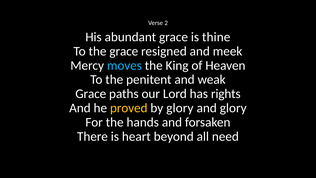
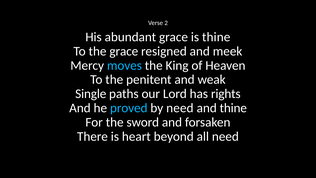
Grace: Grace -> Single (91, 94)
proved colour: yellow -> light blue (129, 108)
by glory: glory -> need (180, 108)
and glory: glory -> thine (233, 108)
hands: hands -> sword (143, 122)
